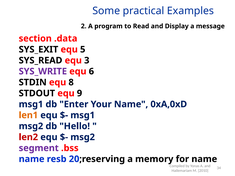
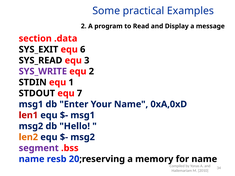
5: 5 -> 6 (83, 50)
equ 6: 6 -> 2 (91, 71)
8: 8 -> 1 (71, 82)
9: 9 -> 7 (79, 93)
len1 colour: orange -> red (28, 115)
len2 colour: red -> orange (28, 137)
